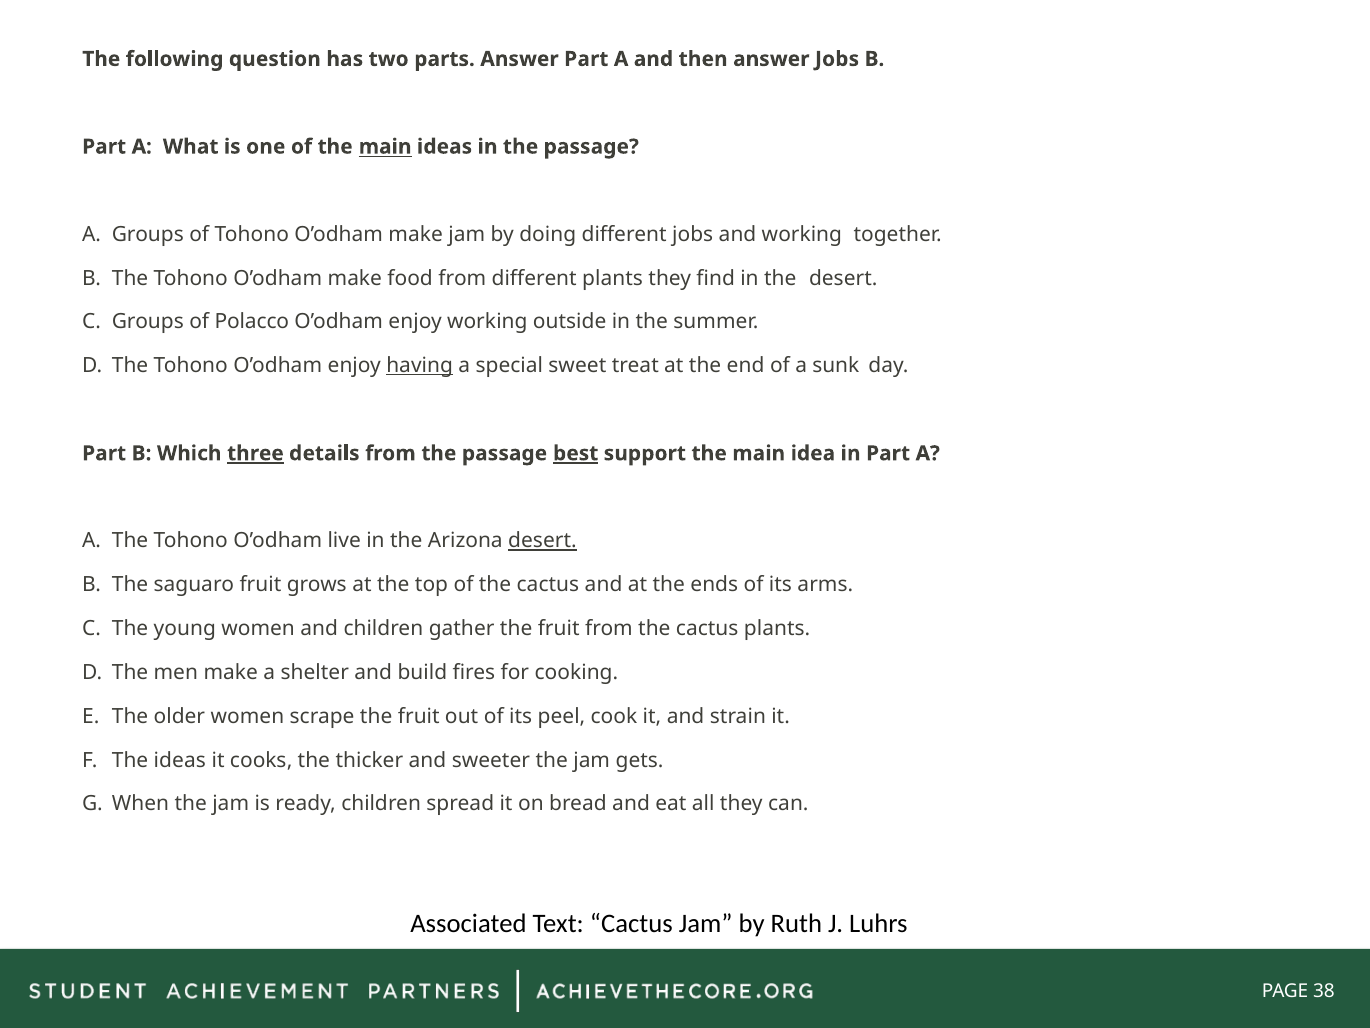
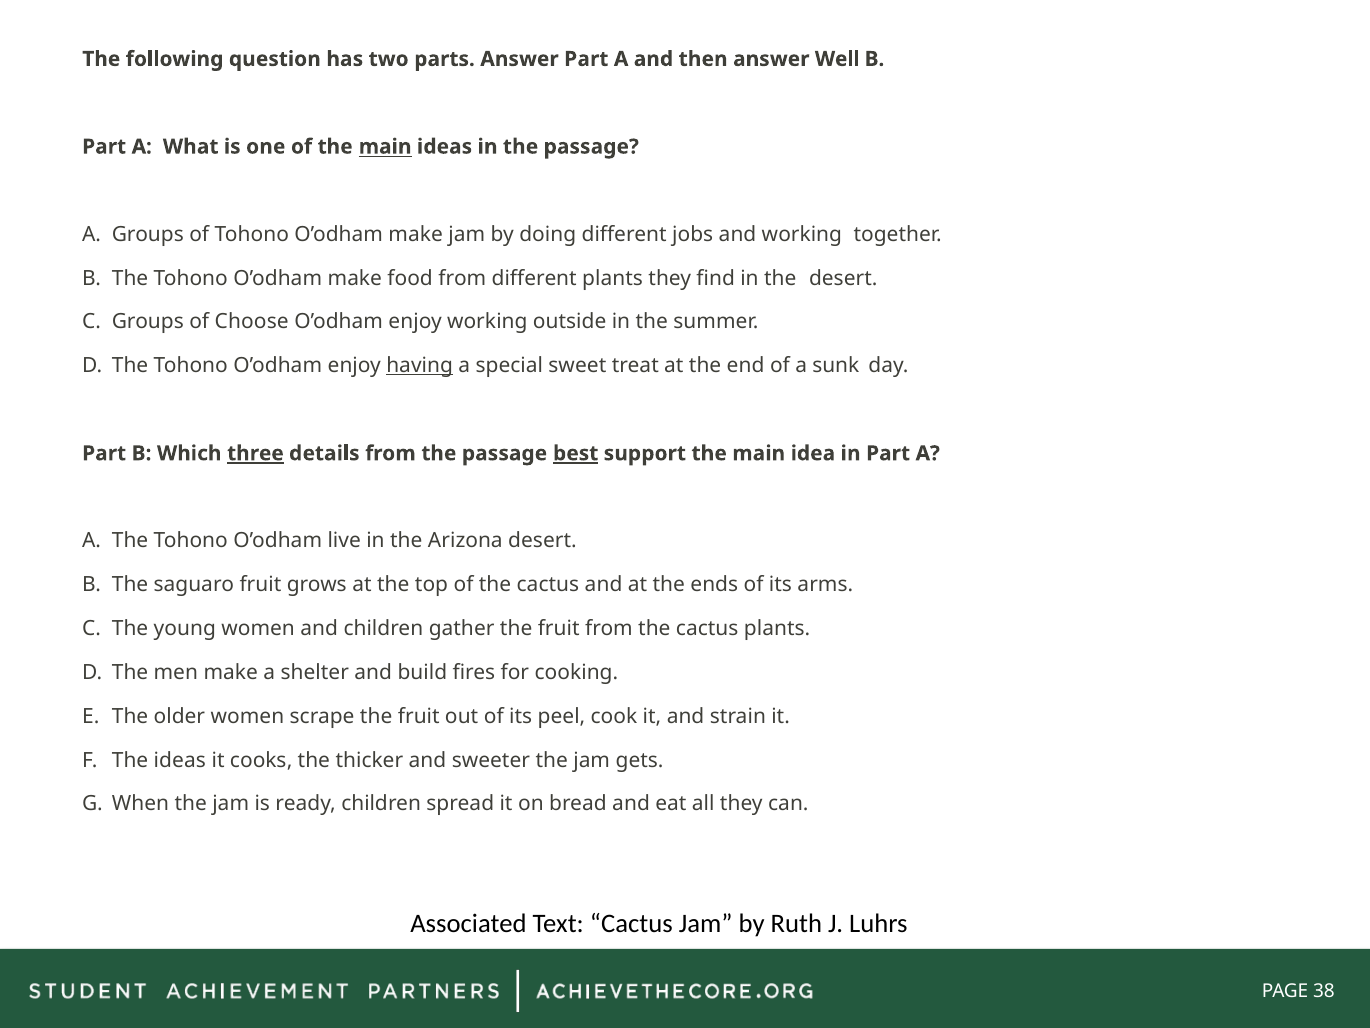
answer Jobs: Jobs -> Well (837, 59)
Polacco: Polacco -> Choose (252, 322)
desert underline: present -> none (542, 541)
